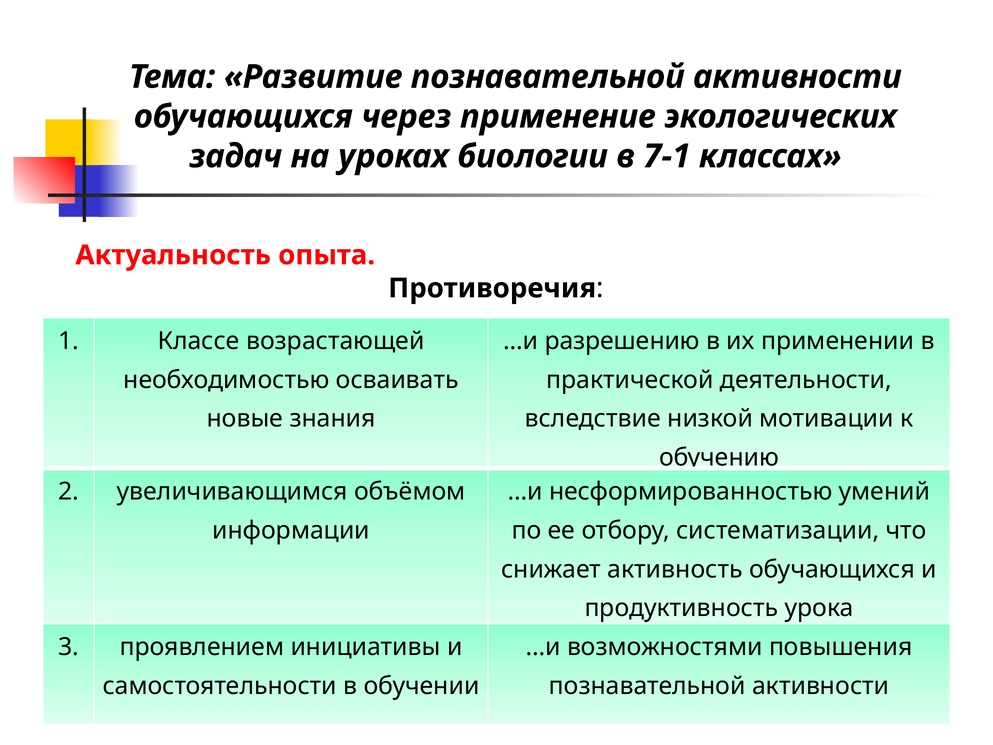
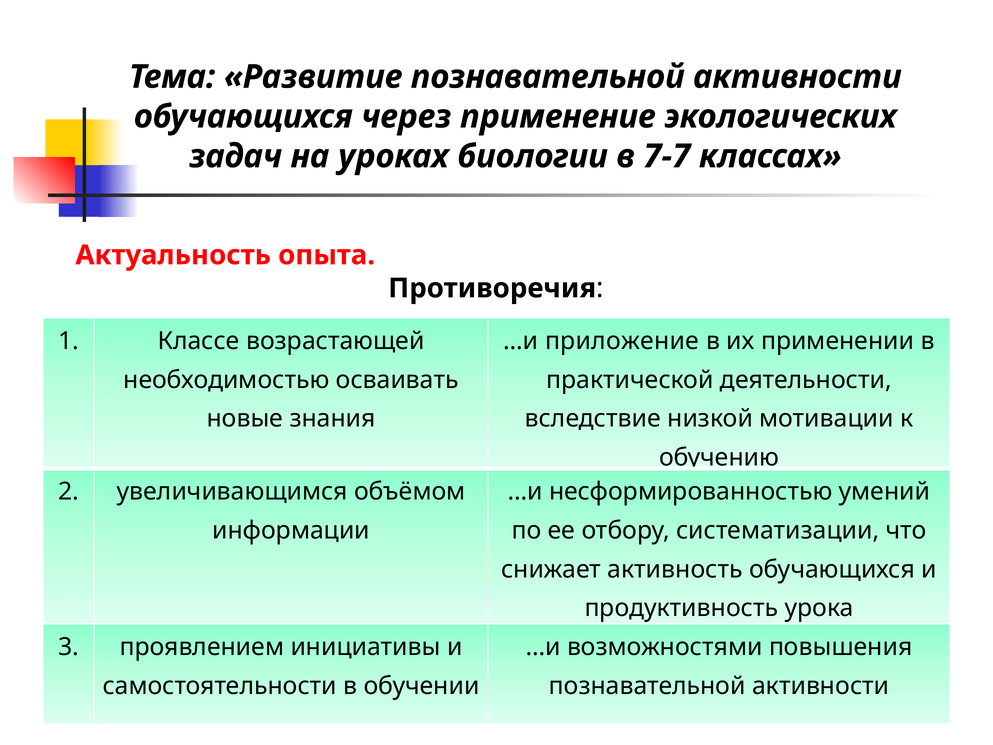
7-1: 7-1 -> 7-7 (667, 156)
разрешению: разрешению -> приложение (622, 341)
